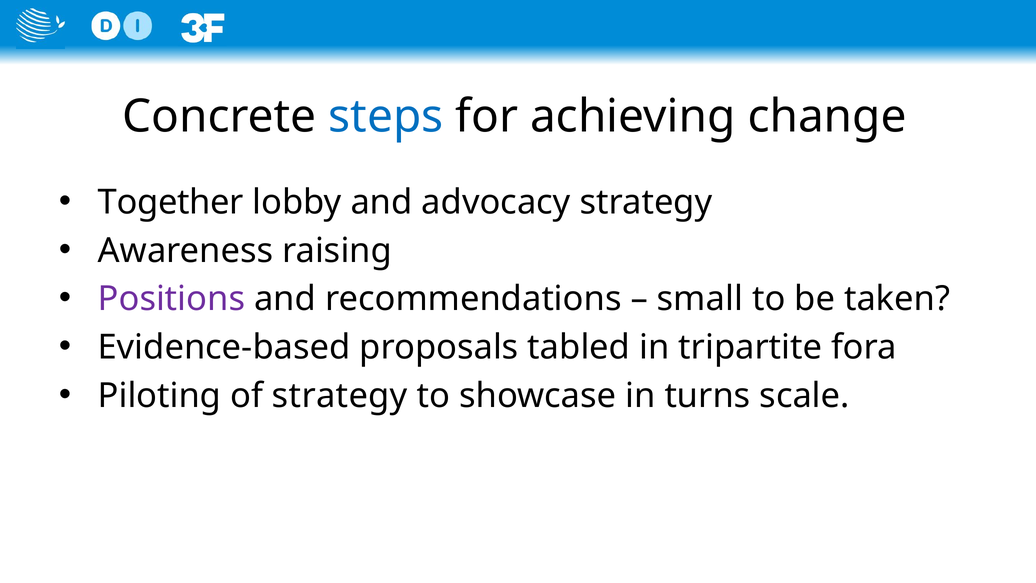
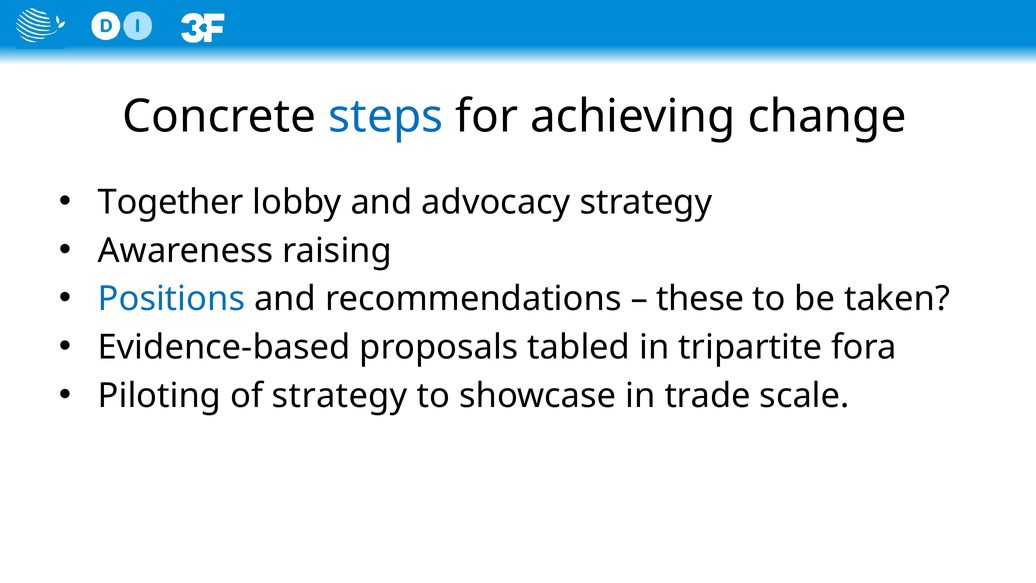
Positions colour: purple -> blue (171, 299)
small: small -> these (700, 299)
turns: turns -> trade (708, 396)
